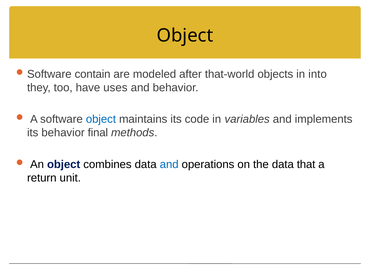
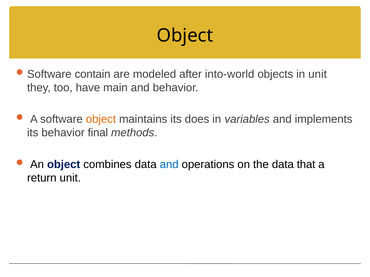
that-world: that-world -> into-world (230, 74)
in into: into -> unit (318, 74)
uses: uses -> main (115, 88)
object colour: blue -> orange (101, 119)
code: code -> does (197, 119)
